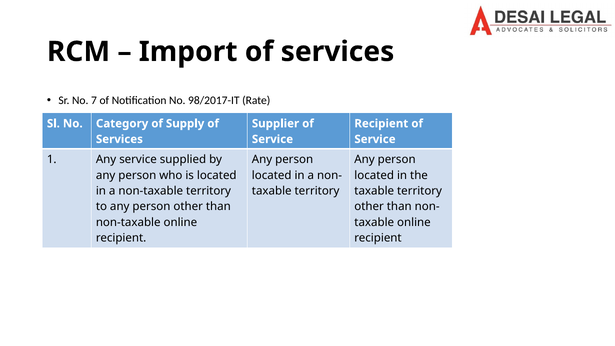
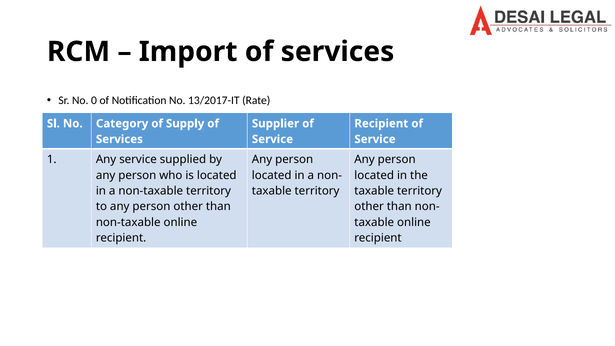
7: 7 -> 0 (94, 101)
98/2017-IT: 98/2017-IT -> 13/2017-IT (214, 101)
